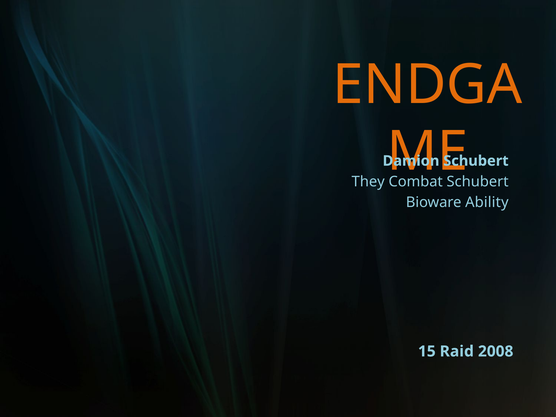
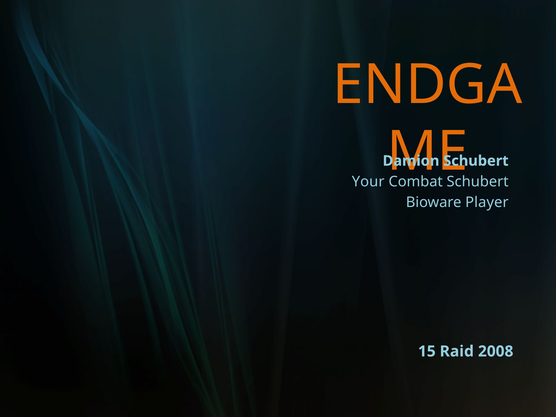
They: They -> Your (368, 182)
Ability: Ability -> Player (487, 202)
